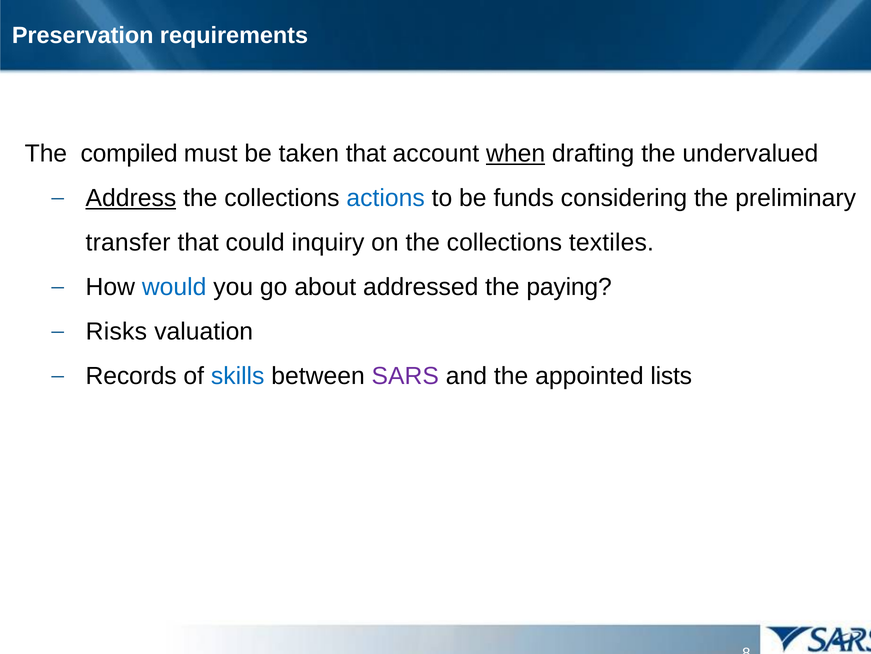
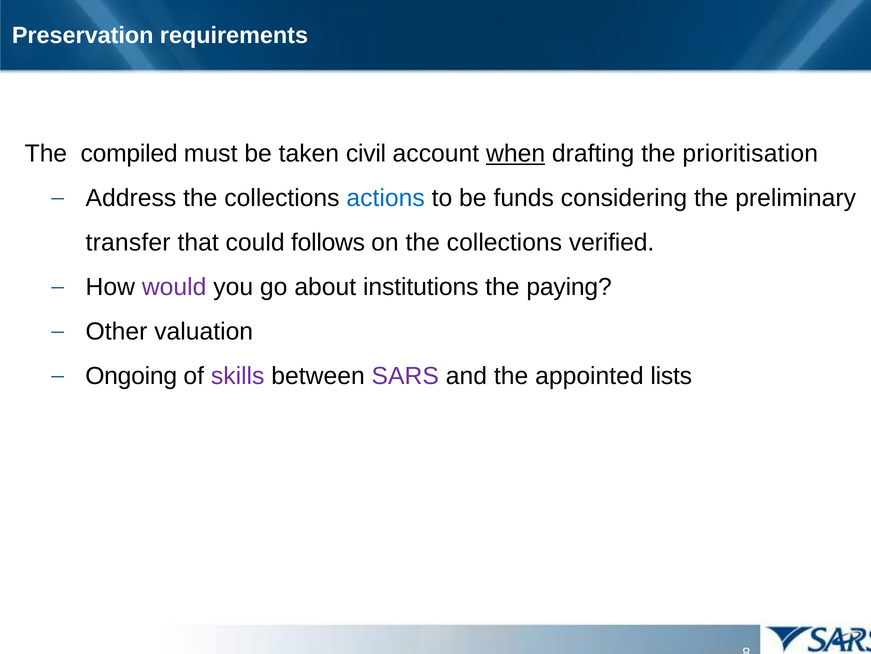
taken that: that -> civil (366, 153)
undervalued: undervalued -> prioritisation (750, 153)
Address underline: present -> none (131, 198)
inquiry: inquiry -> follows (328, 242)
textiles: textiles -> verified (612, 242)
would colour: blue -> purple (174, 287)
addressed: addressed -> institutions (421, 287)
Risks: Risks -> Other (117, 331)
Records: Records -> Ongoing (131, 376)
skills colour: blue -> purple (238, 376)
